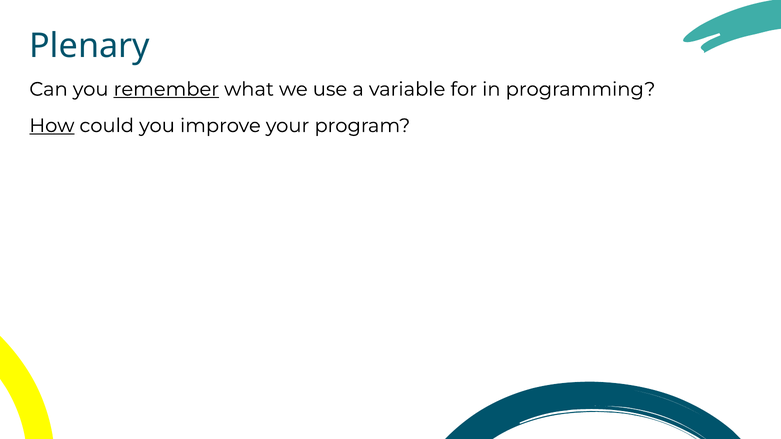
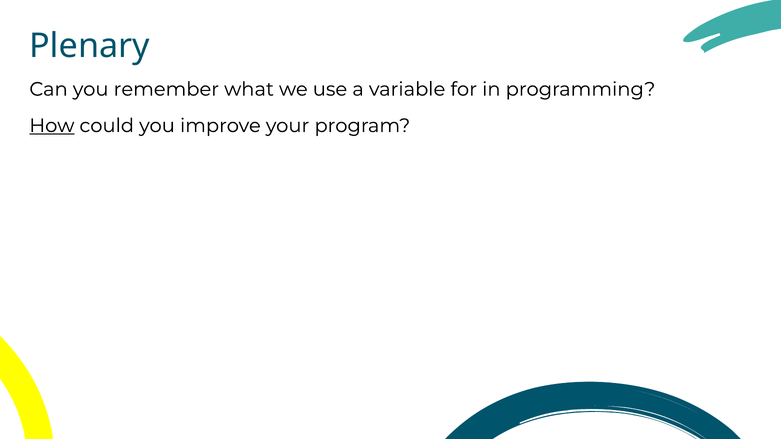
remember underline: present -> none (166, 89)
